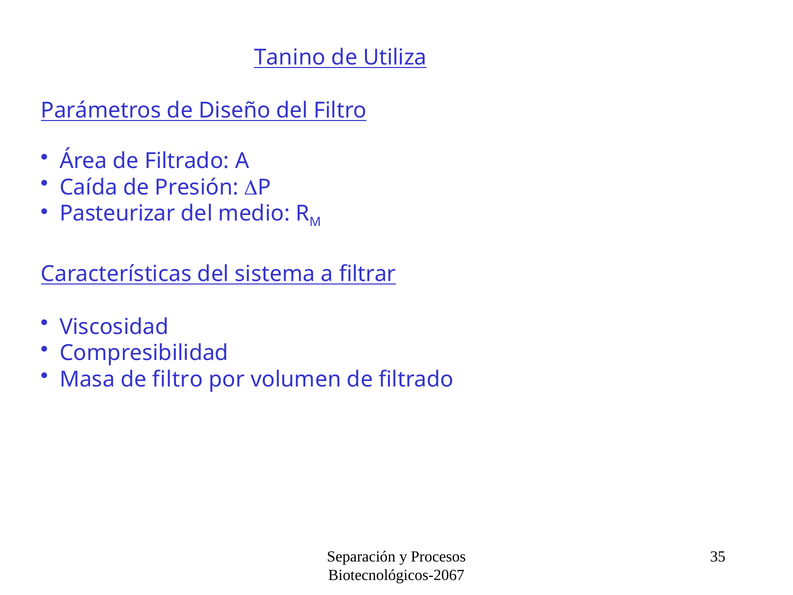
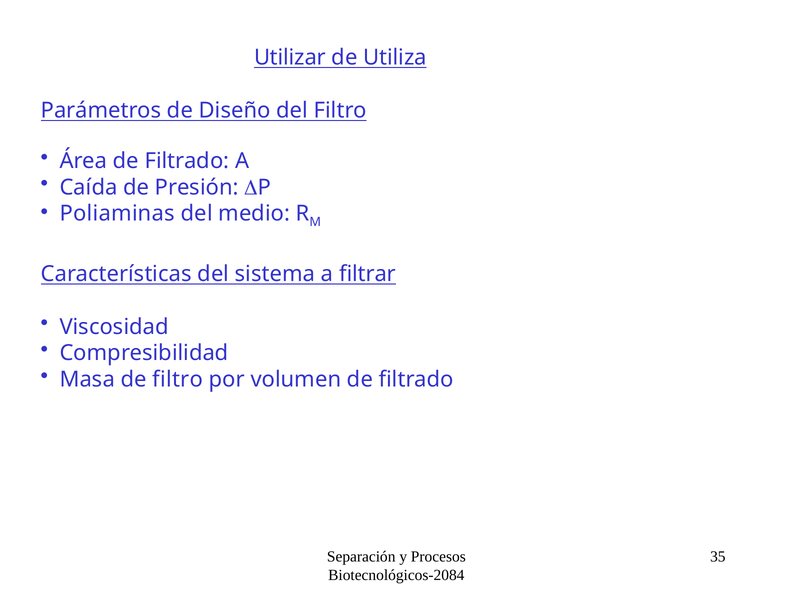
Tanino: Tanino -> Utilizar (290, 58)
Pasteurizar: Pasteurizar -> Poliaminas (117, 214)
Biotecnológicos-2067: Biotecnológicos-2067 -> Biotecnológicos-2084 (396, 575)
